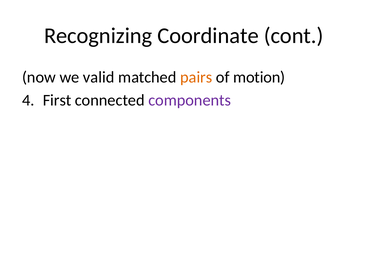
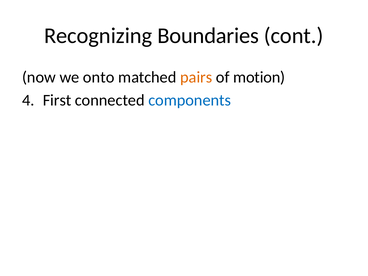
Coordinate: Coordinate -> Boundaries (208, 36)
valid: valid -> onto (99, 77)
components colour: purple -> blue (190, 100)
